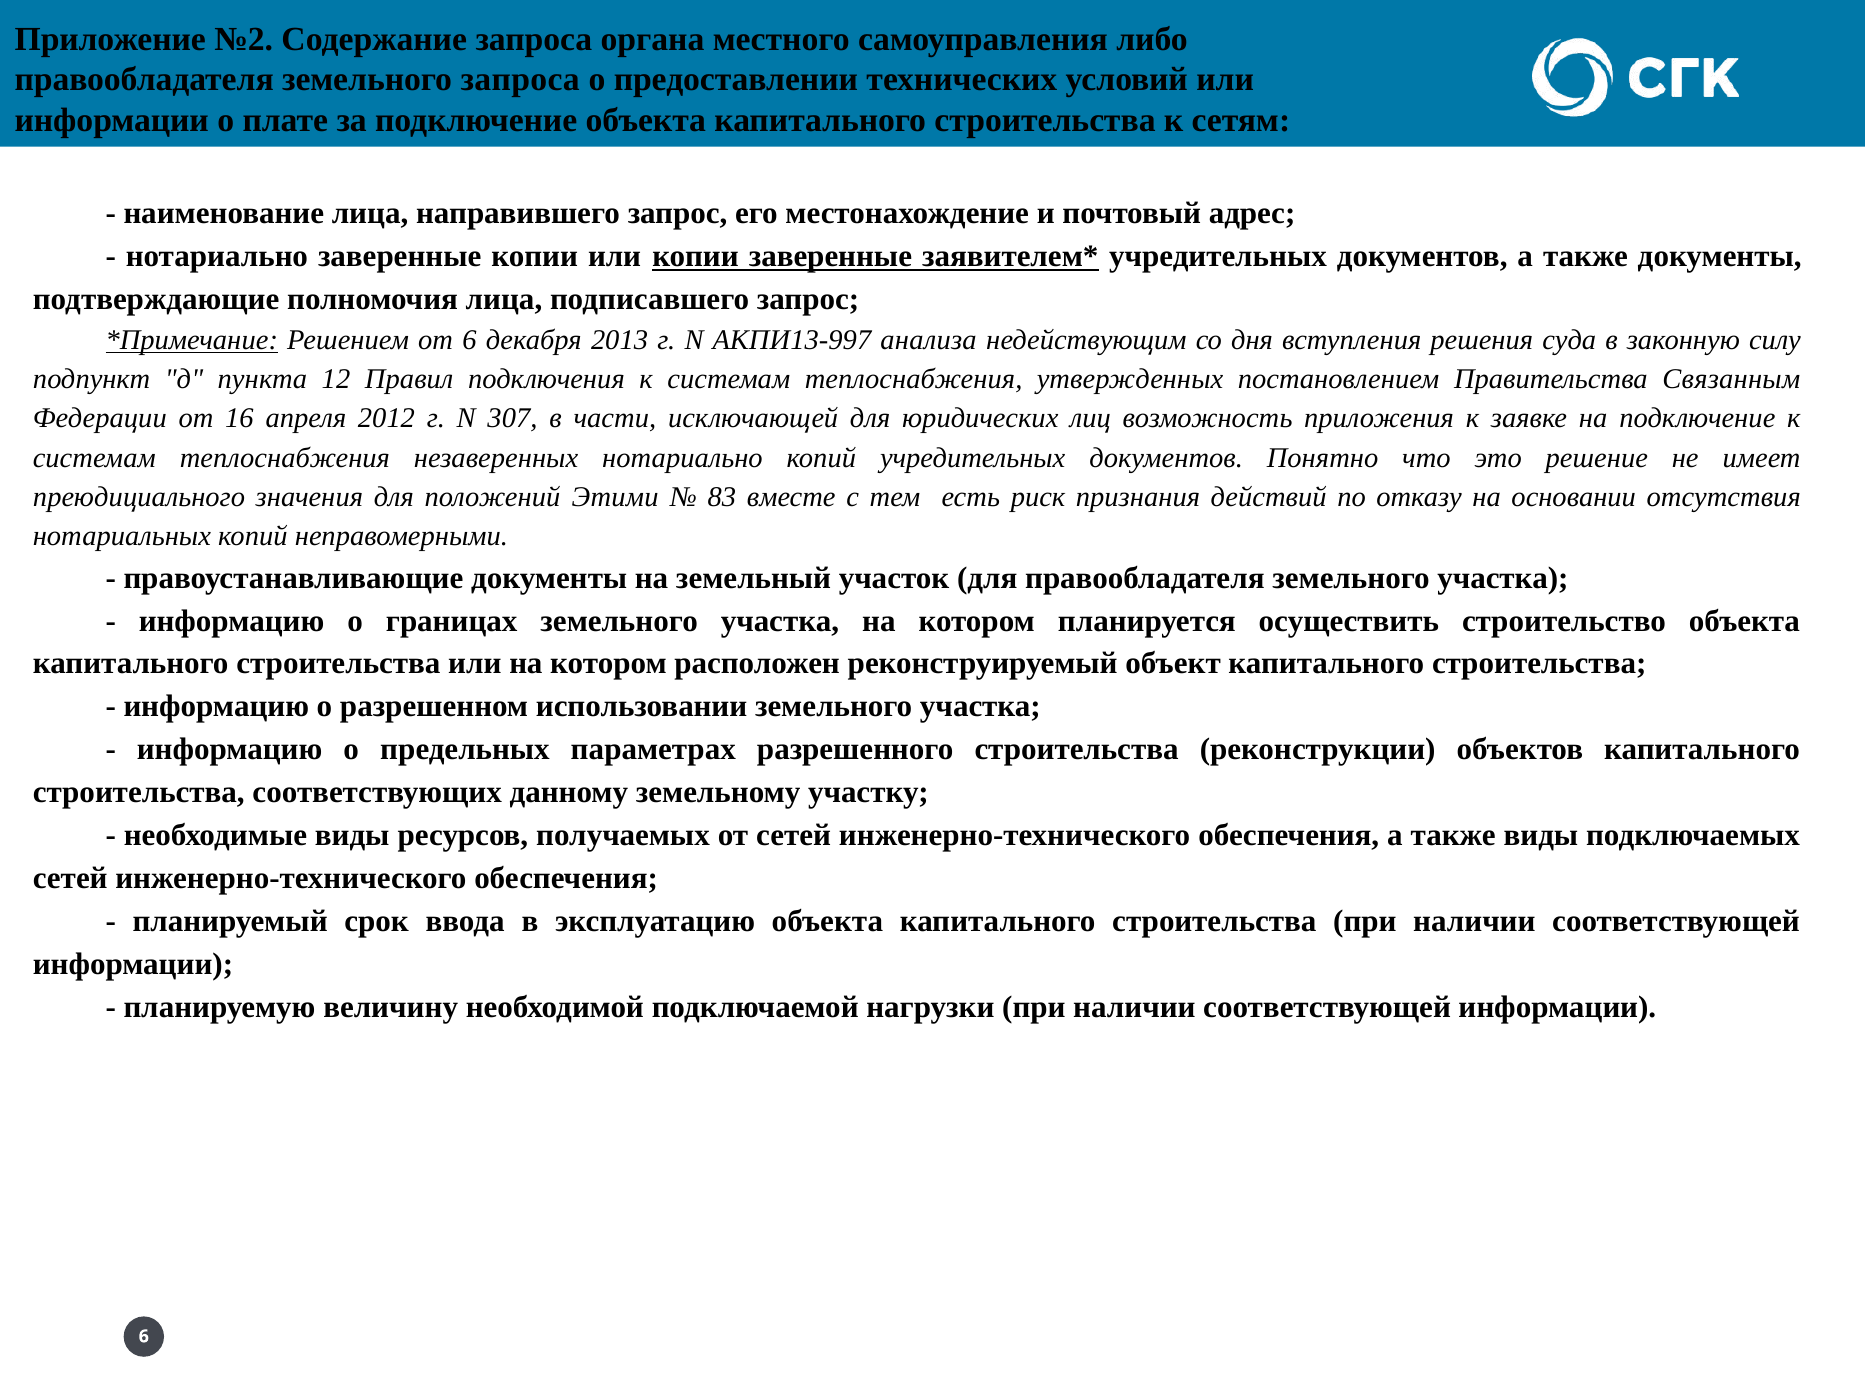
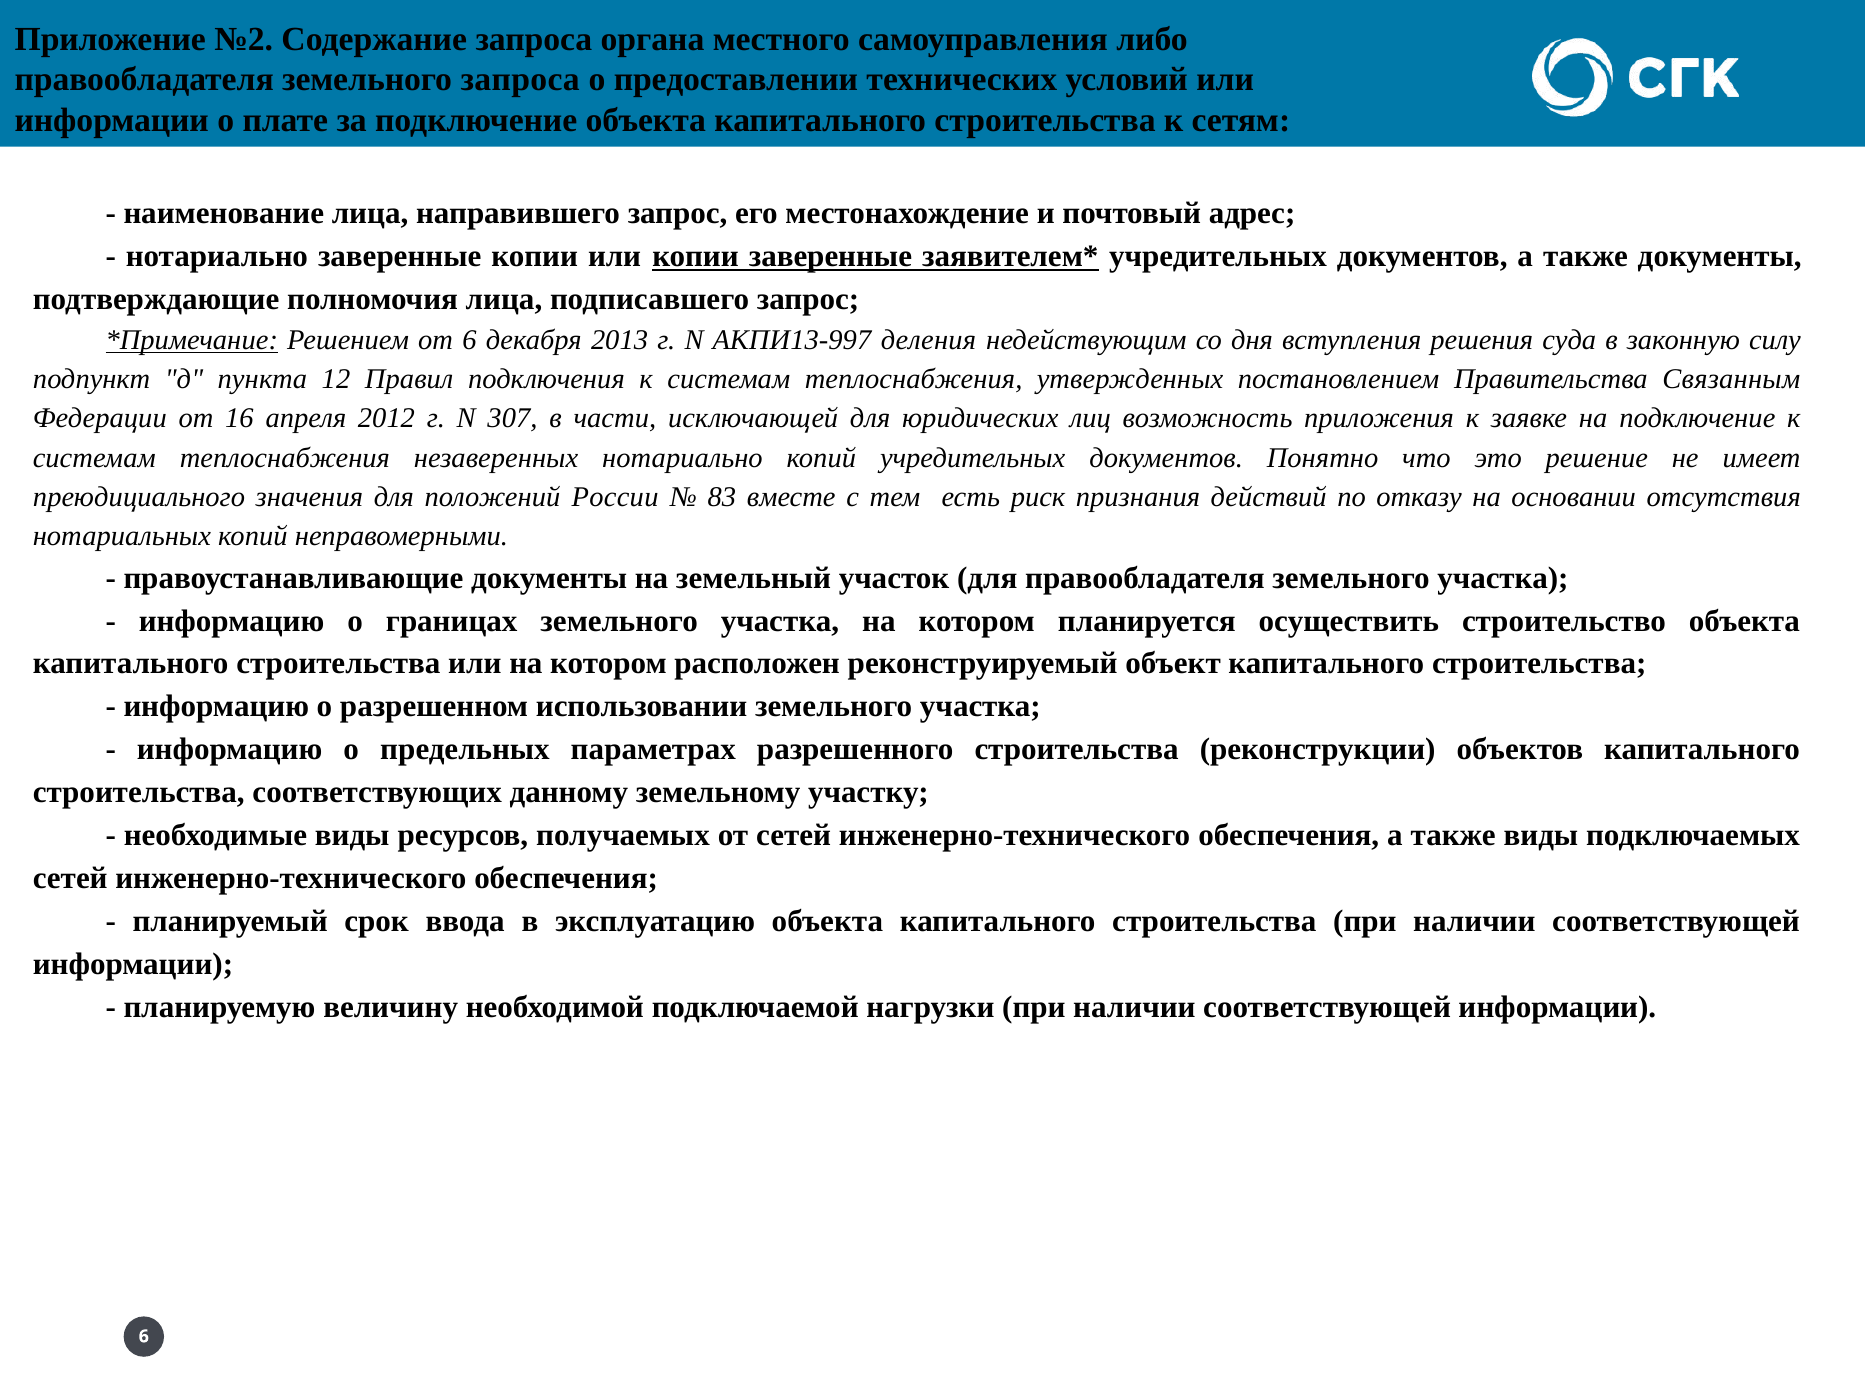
анализа: анализа -> деления (929, 340)
Этими: Этими -> России (615, 497)
